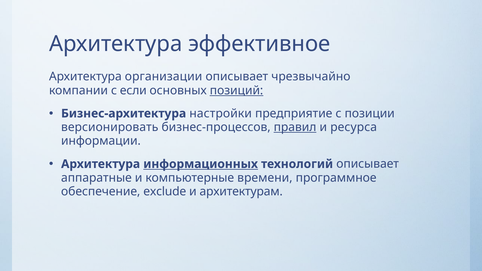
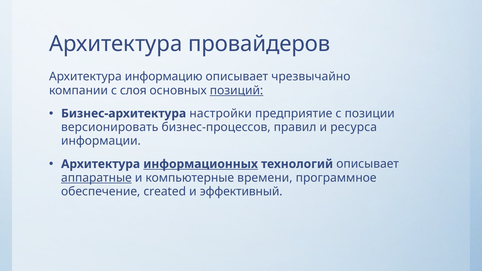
эффективное: эффективное -> провайдеров (259, 44)
организации: организации -> информацию (164, 77)
если: если -> слоя (133, 90)
правил underline: present -> none (295, 127)
аппаратные underline: none -> present (96, 178)
exclude: exclude -> created (165, 192)
архитектурам: архитектурам -> эффективный (241, 192)
